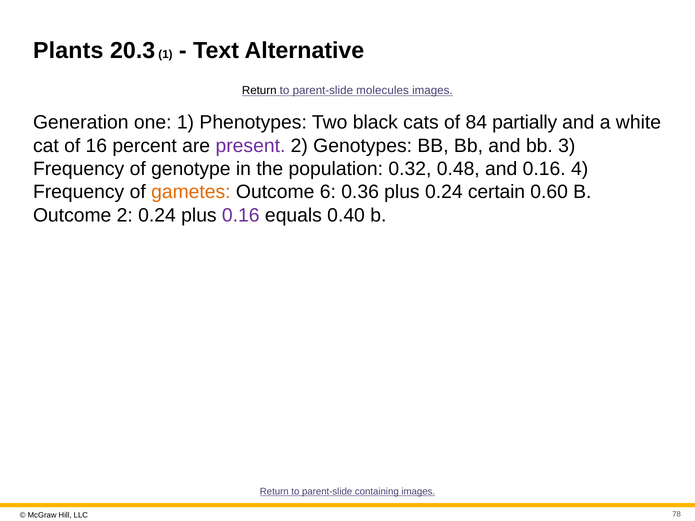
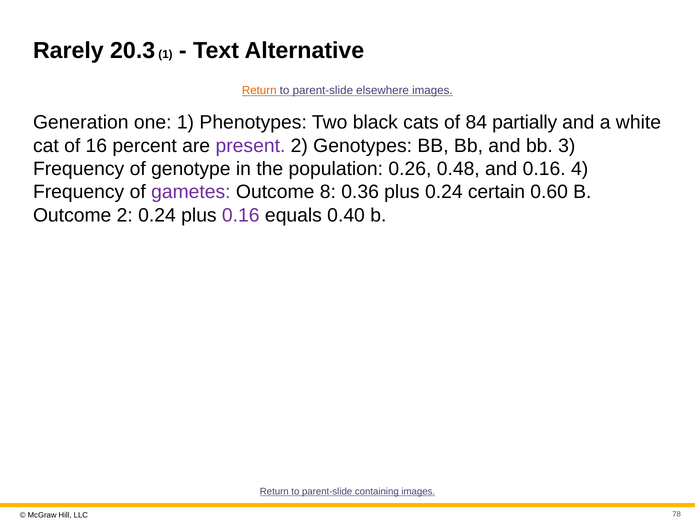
Plants: Plants -> Rarely (68, 51)
Return colour: black -> orange (259, 91)
molecules: molecules -> elsewhere (383, 91)
0.32: 0.32 -> 0.26 (410, 169)
gametes colour: orange -> purple (191, 192)
6: 6 -> 8 (328, 192)
